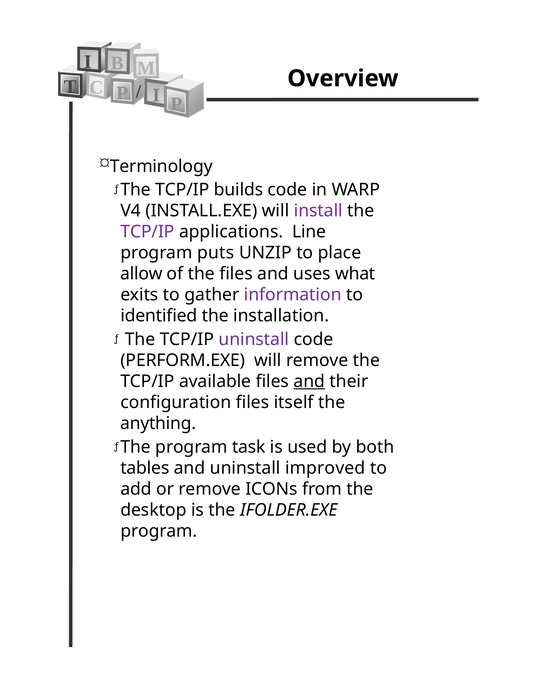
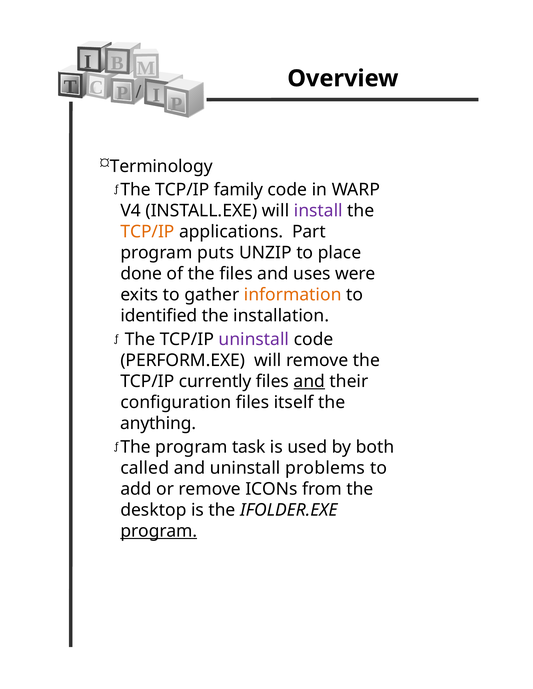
builds: builds -> family (239, 190)
TCP/IP colour: purple -> orange (147, 232)
Line: Line -> Part (309, 232)
allow: allow -> done (141, 274)
what: what -> were (355, 274)
information colour: purple -> orange (293, 295)
available: available -> currently (215, 382)
tables: tables -> called (145, 468)
improved: improved -> problems (325, 468)
program underline: none -> present (159, 531)
